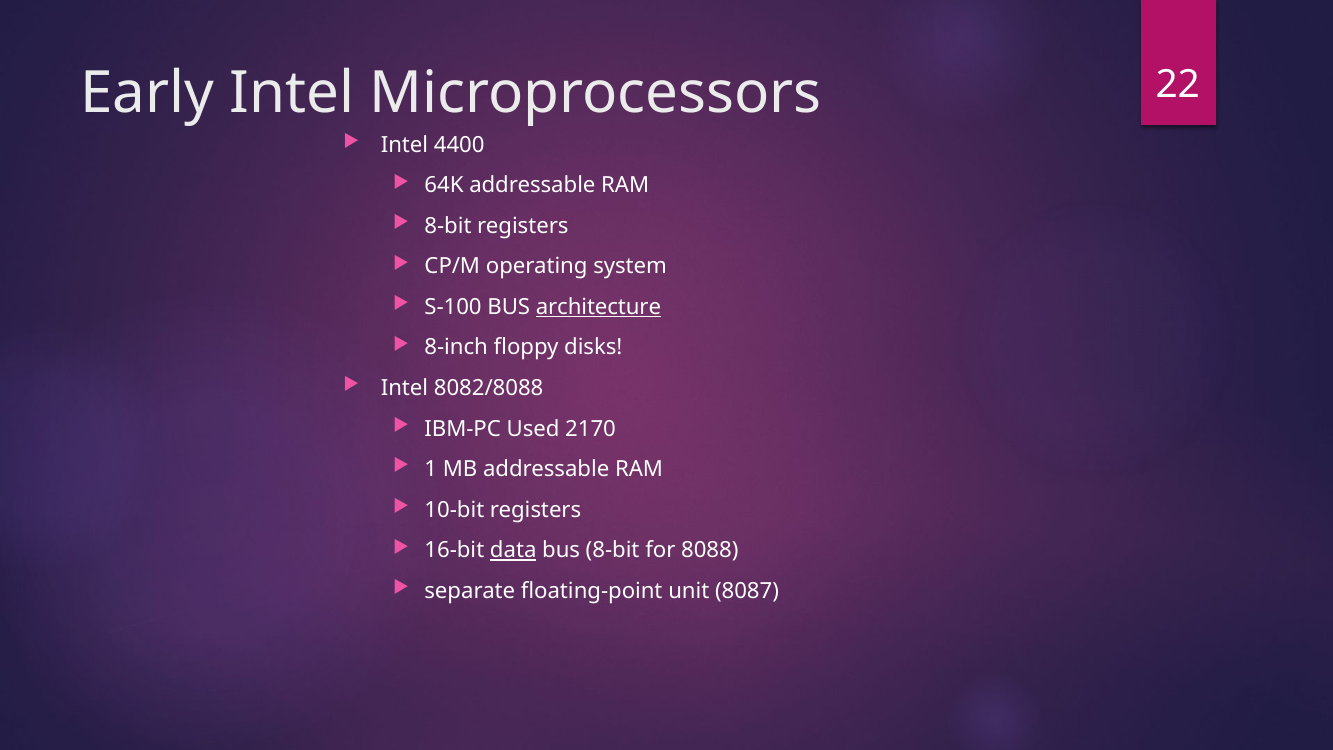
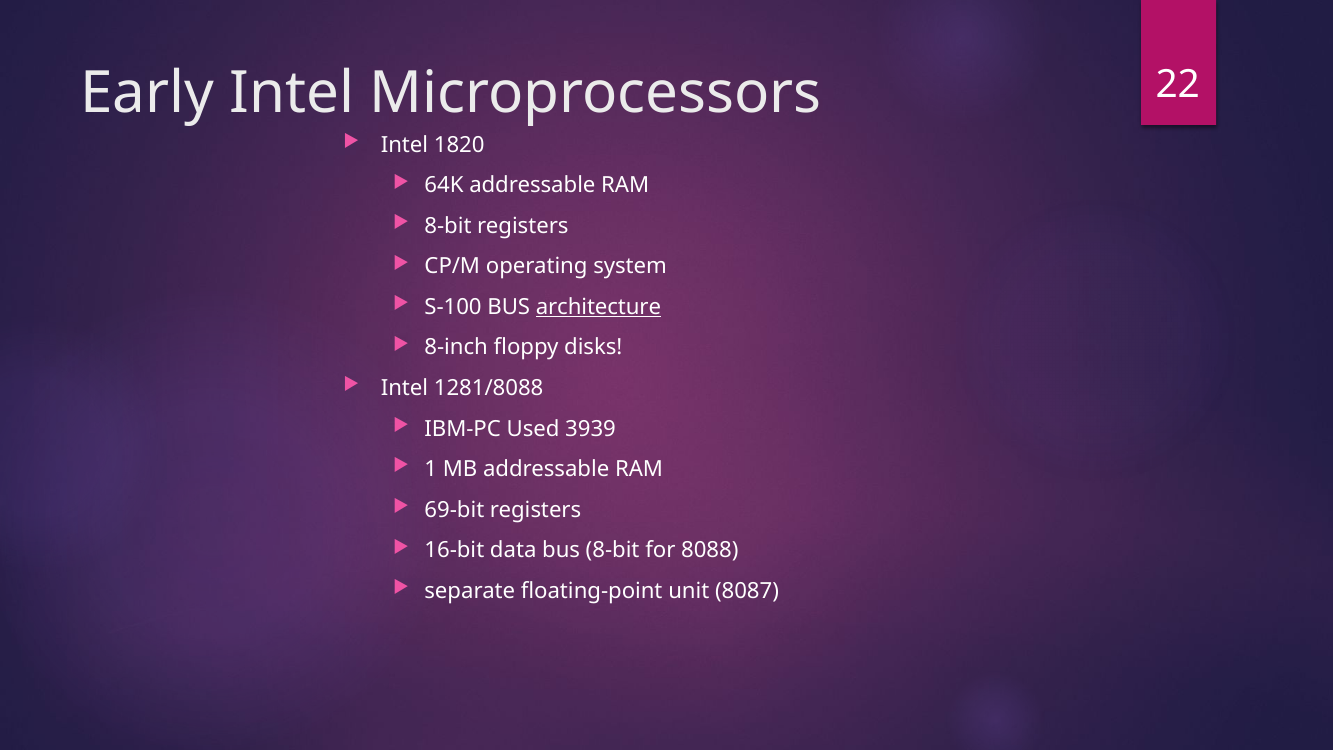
4400: 4400 -> 1820 (459, 145)
8082/8088: 8082/8088 -> 1281/8088 (489, 388)
2170: 2170 -> 3939 (591, 429)
10-bit: 10-bit -> 69-bit (454, 510)
data underline: present -> none (513, 550)
